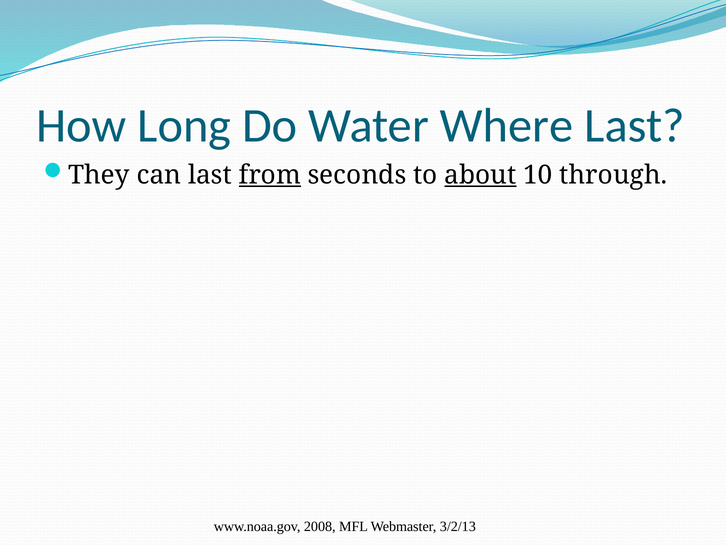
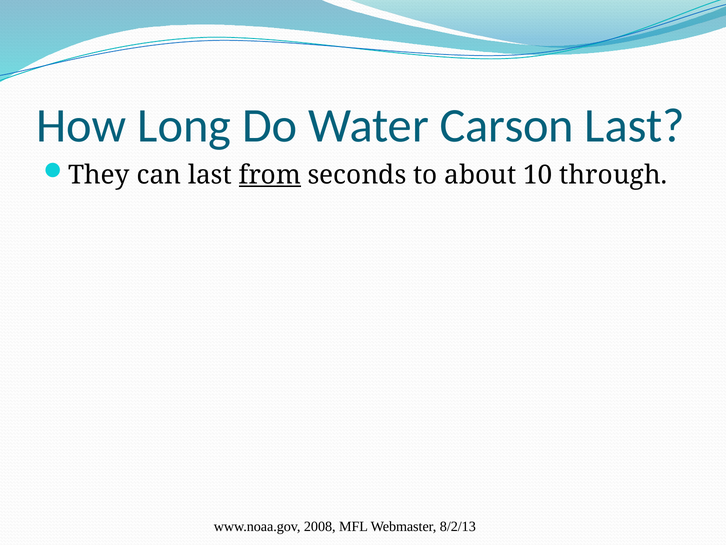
Where: Where -> Carson (507, 126)
about underline: present -> none (480, 175)
3/2/13: 3/2/13 -> 8/2/13 (458, 526)
